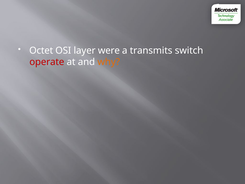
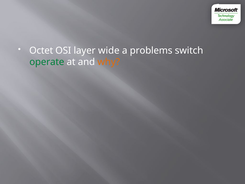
were: were -> wide (109, 50)
transmits: transmits -> problems (151, 50)
operate colour: red -> green (47, 62)
